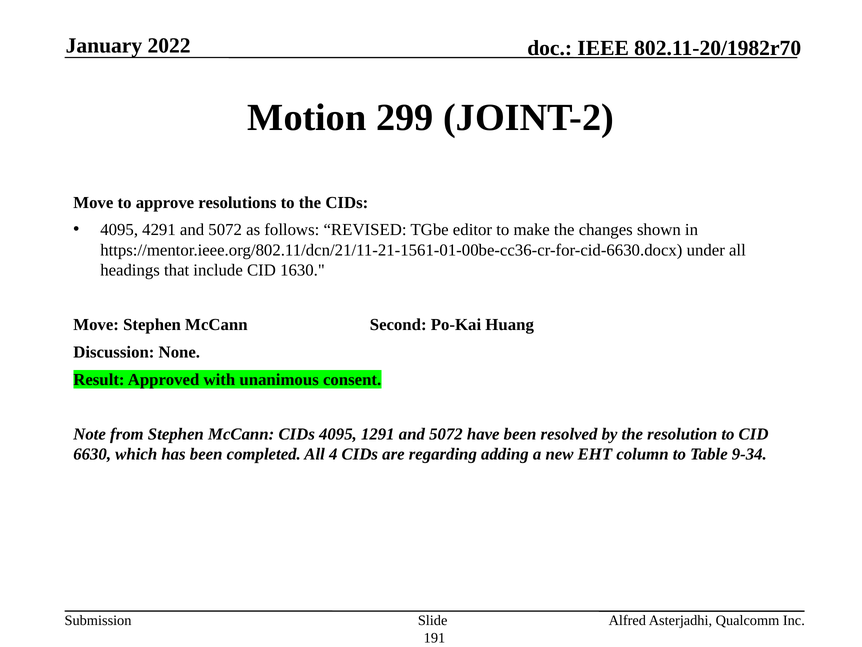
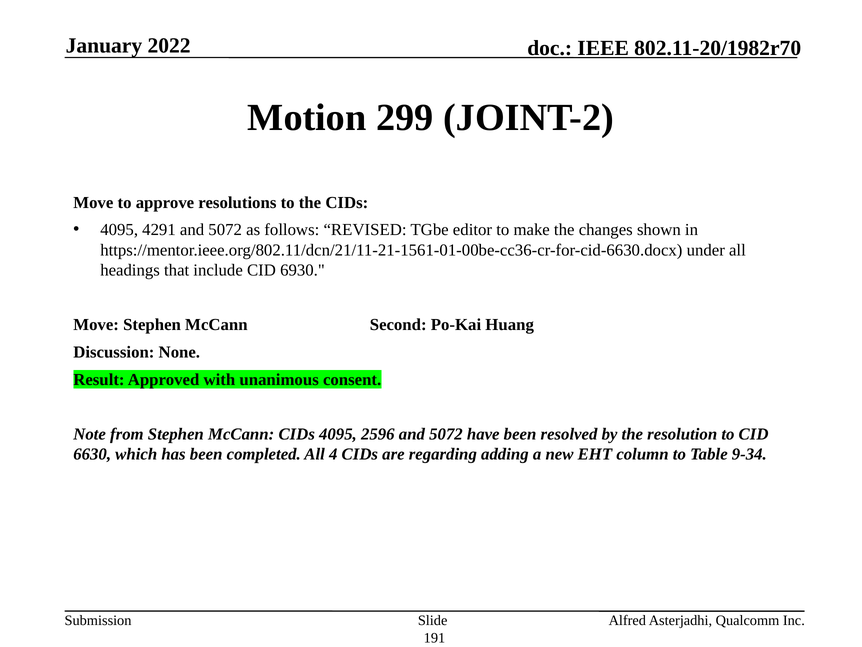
1630: 1630 -> 6930 (302, 270)
1291: 1291 -> 2596 (378, 434)
